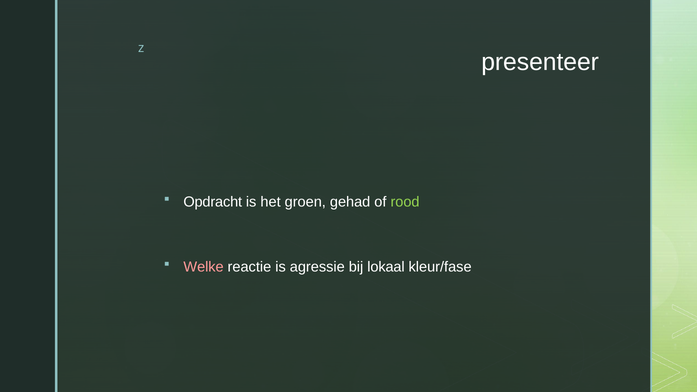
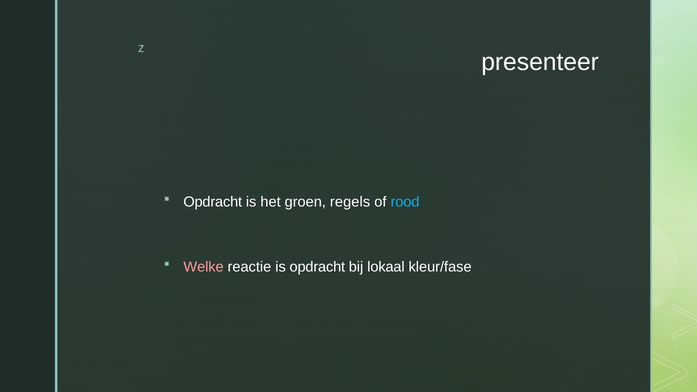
gehad: gehad -> regels (350, 202)
rood colour: light green -> light blue (405, 202)
is agressie: agressie -> opdracht (317, 267)
